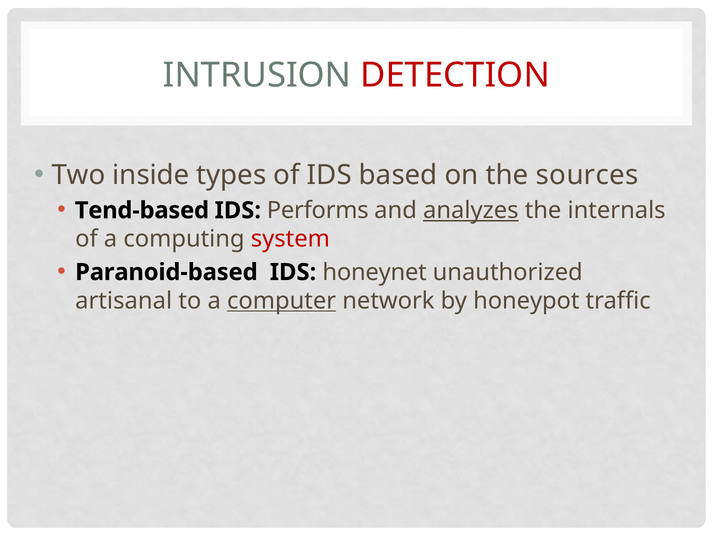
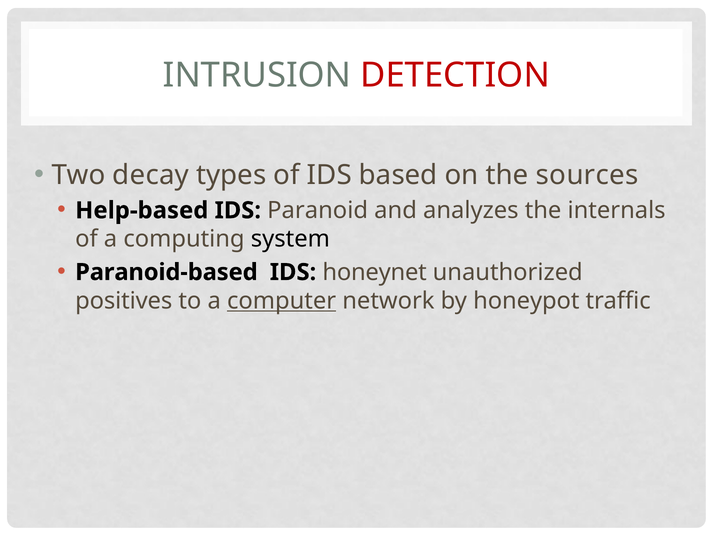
inside: inside -> decay (151, 175)
Tend-based: Tend-based -> Help-based (142, 210)
Performs: Performs -> Paranoid (318, 210)
analyzes underline: present -> none (471, 210)
system colour: red -> black (290, 239)
artisanal: artisanal -> positives (124, 301)
